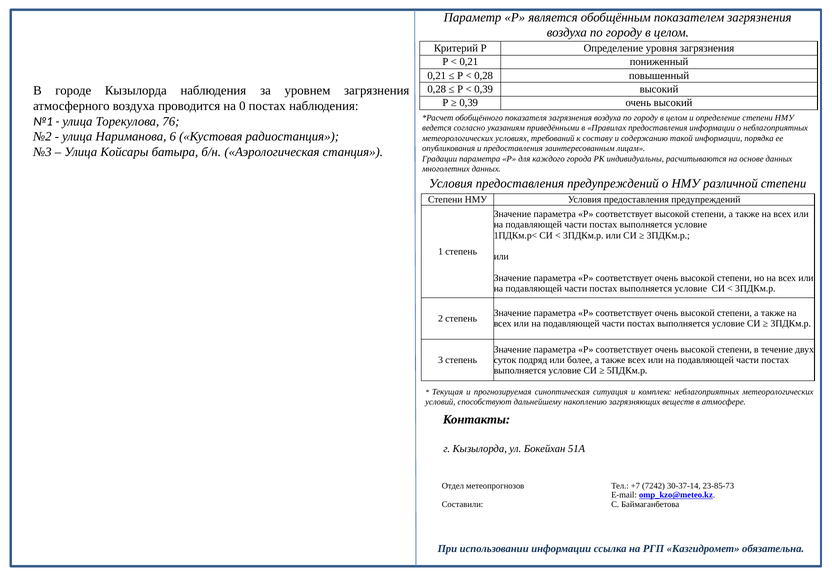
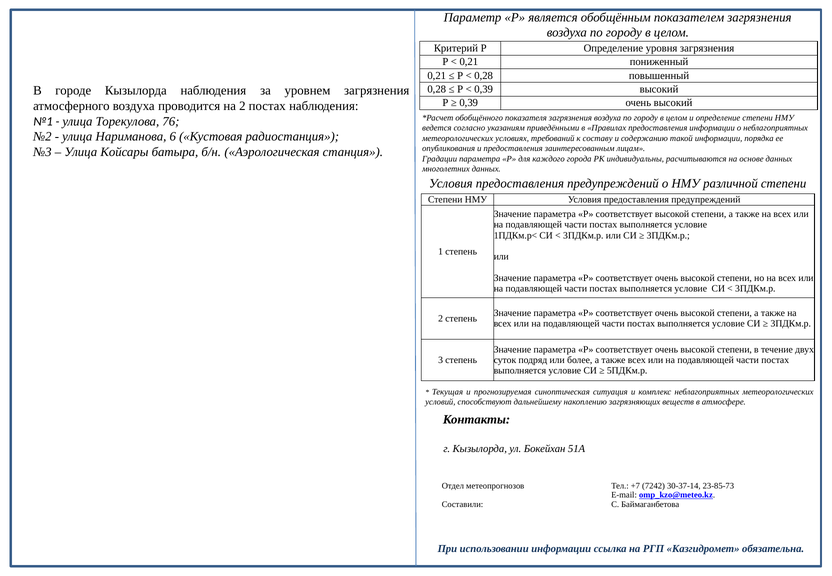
на 0: 0 -> 2 (242, 106)
